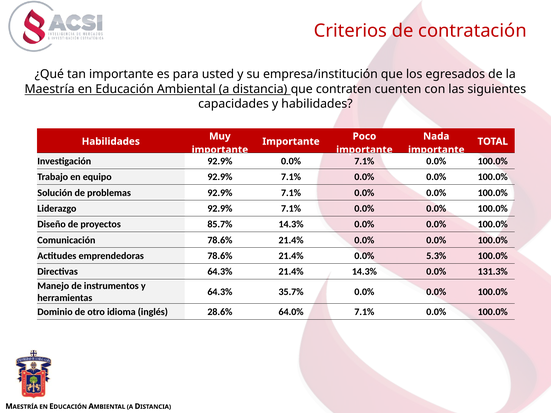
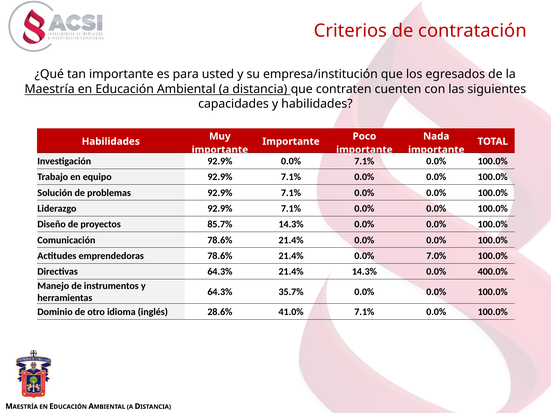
5.3%: 5.3% -> 7.0% (436, 256)
131.3%: 131.3% -> 400.0% (493, 272)
64.0%: 64.0% -> 41.0% (291, 312)
